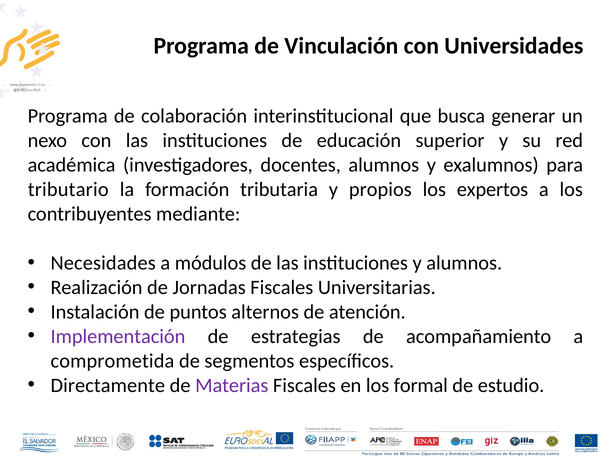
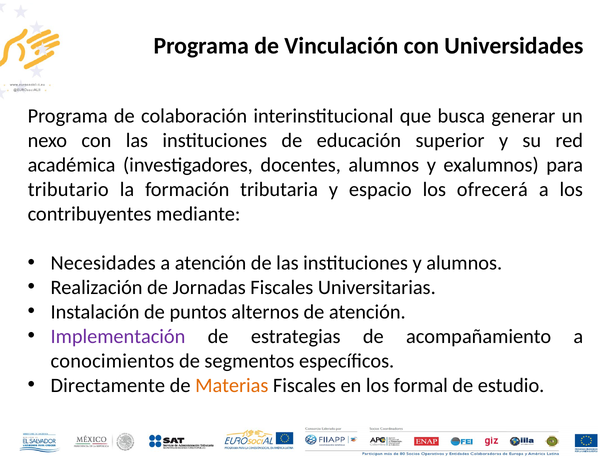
propios: propios -> espacio (380, 189)
expertos: expertos -> ofrecerá (492, 189)
a módulos: módulos -> atención (211, 262)
comprometida: comprometida -> conocimientos (112, 360)
Materias colour: purple -> orange (232, 385)
